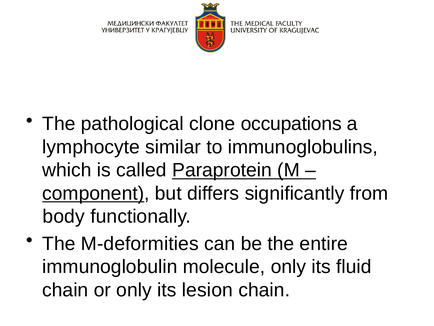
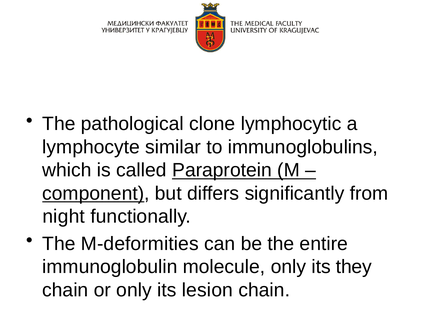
occupations: occupations -> lymphocytic (291, 124)
body: body -> night (64, 216)
fluid: fluid -> they (354, 266)
